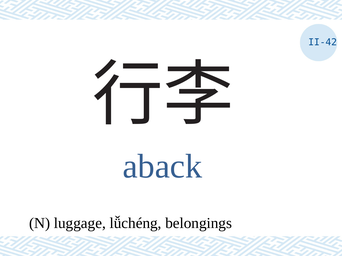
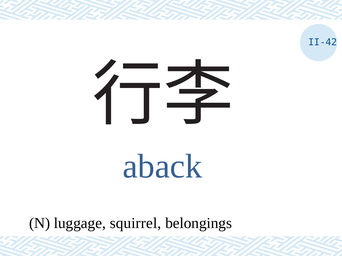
lǚchéng: lǚchéng -> squirrel (136, 224)
